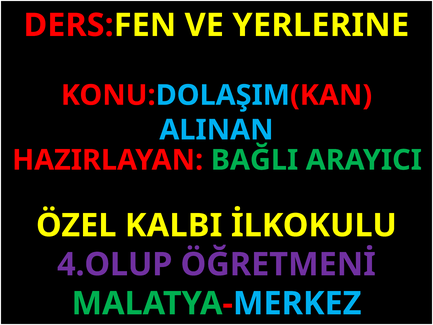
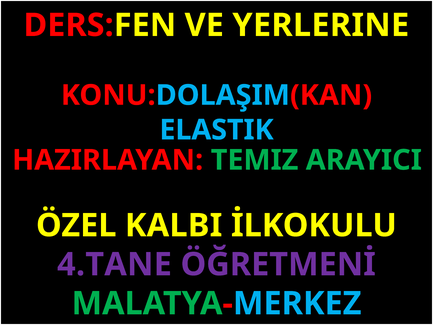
ALINAN: ALINAN -> ELASTIK (217, 130)
BAĞLI: BAĞLI -> TEMIZ (255, 160)
4.OLUP: 4.OLUP -> 4.TANE (114, 264)
